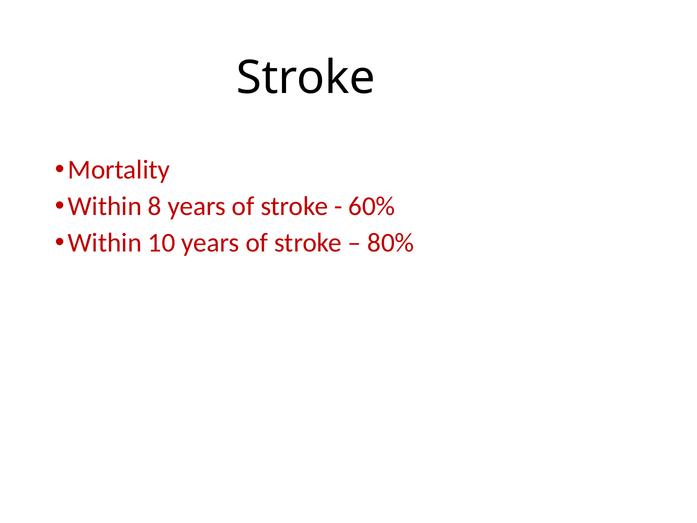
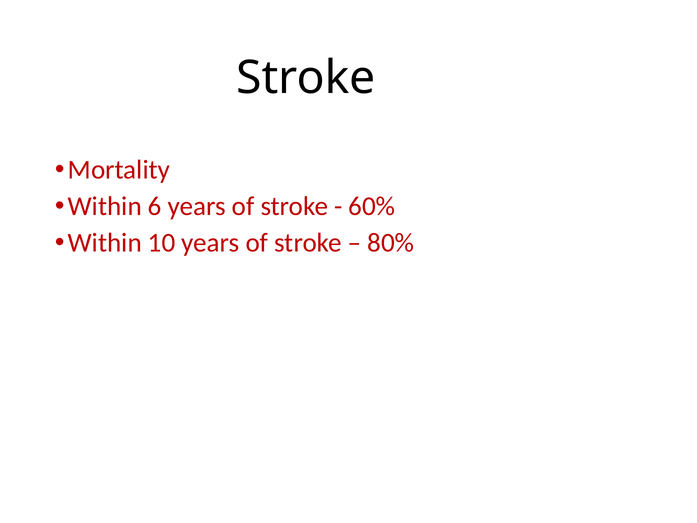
8: 8 -> 6 (155, 206)
